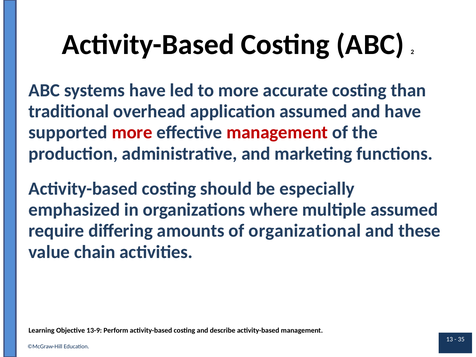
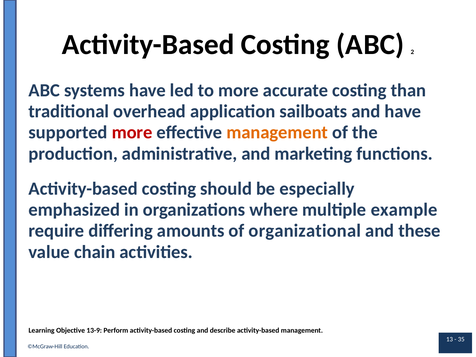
application assumed: assumed -> sailboats (313, 111)
management colour: red -> orange (277, 132)
multiple assumed: assumed -> example (404, 210)
